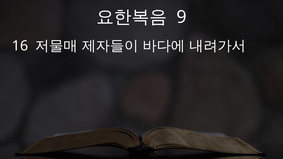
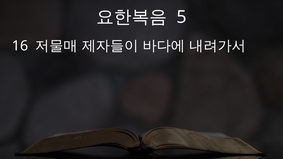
9: 9 -> 5 (182, 17)
